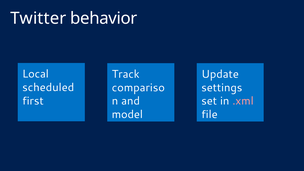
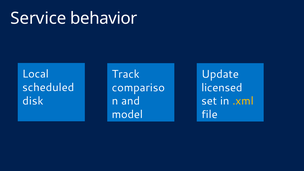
Twitter: Twitter -> Service (38, 18)
settings: settings -> licensed (222, 88)
first: first -> disk (33, 101)
.xml colour: pink -> yellow (243, 101)
